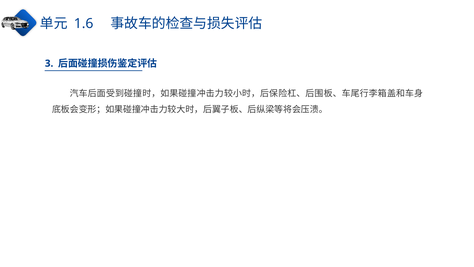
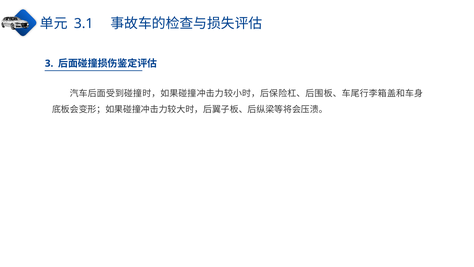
1.6: 1.6 -> 3.1 (84, 24)
